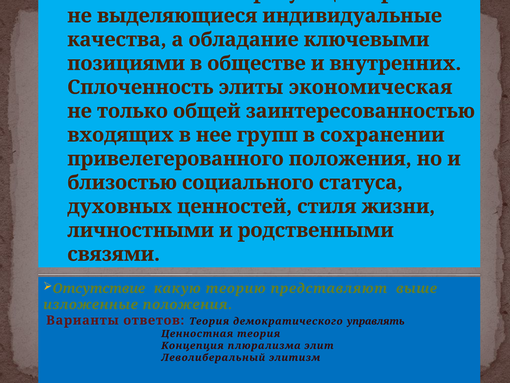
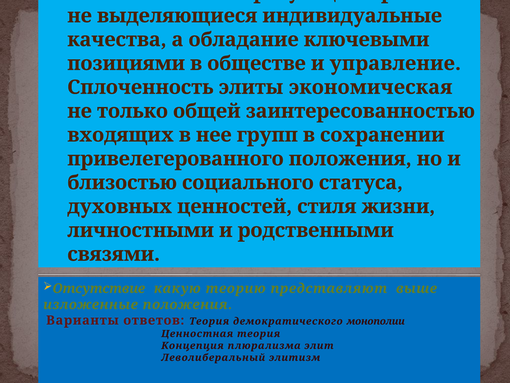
внутренних: внутренних -> управление (395, 63)
управлять: управлять -> монополии (376, 321)
